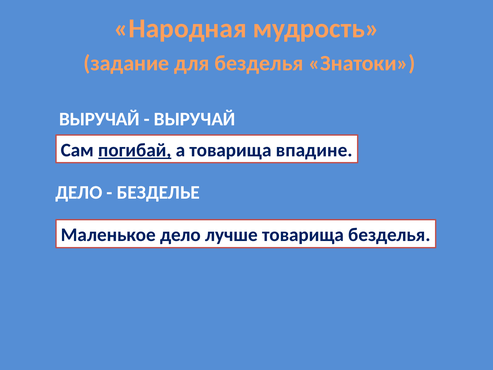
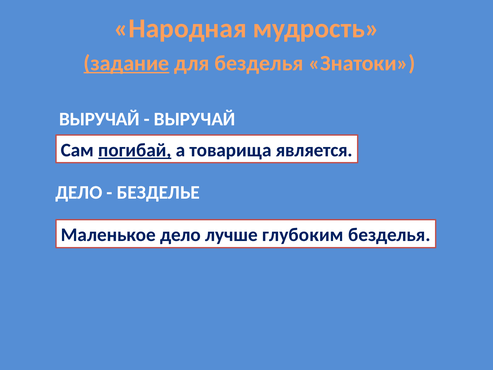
задание underline: none -> present (126, 63)
впадине: впадине -> является (314, 150)
лучше товарища: товарища -> глубоким (303, 235)
